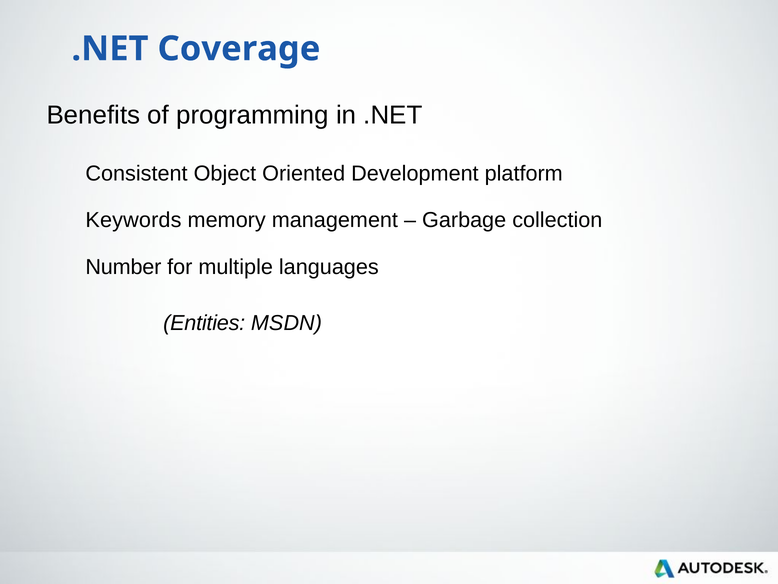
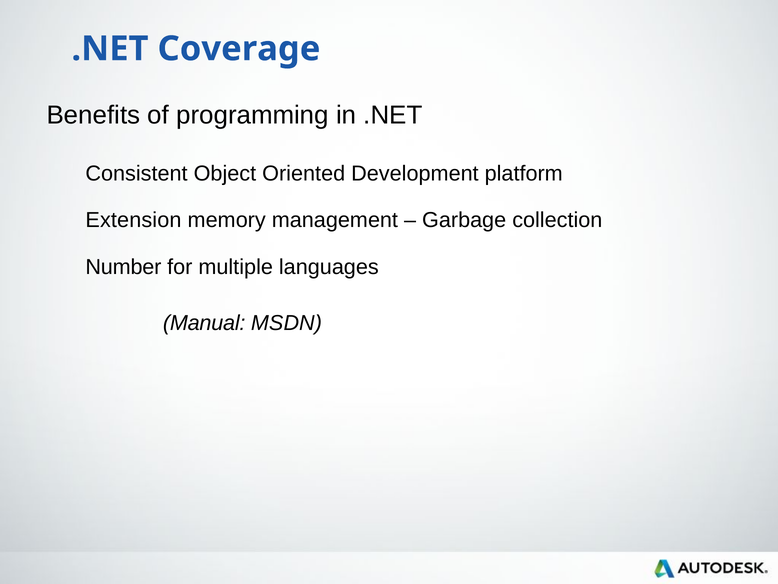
Keywords: Keywords -> Extension (133, 220)
Entities: Entities -> Manual (204, 323)
